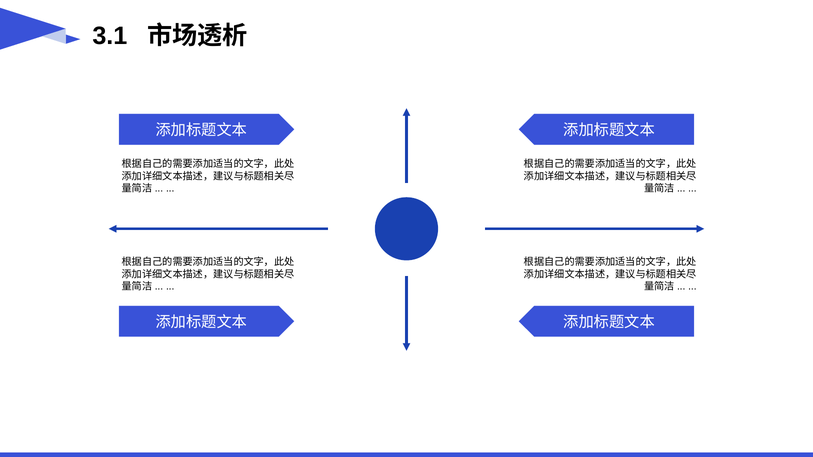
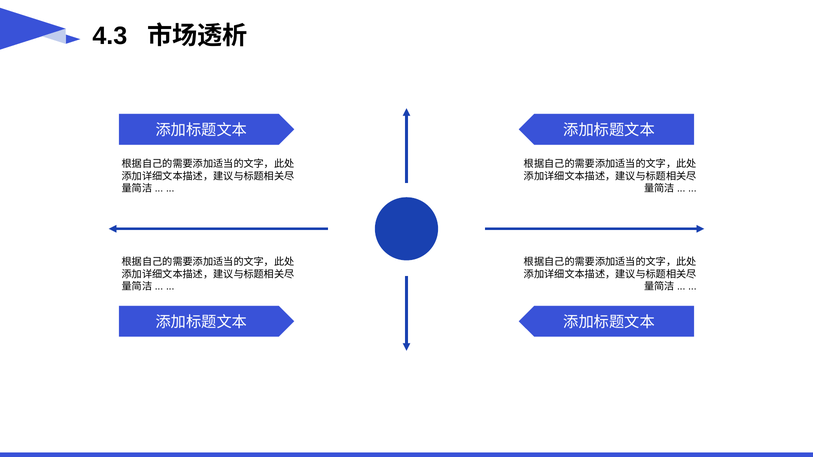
3.1: 3.1 -> 4.3 (110, 36)
